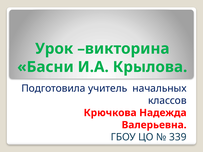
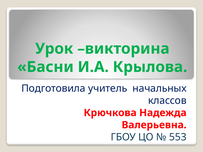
339: 339 -> 553 (178, 137)
